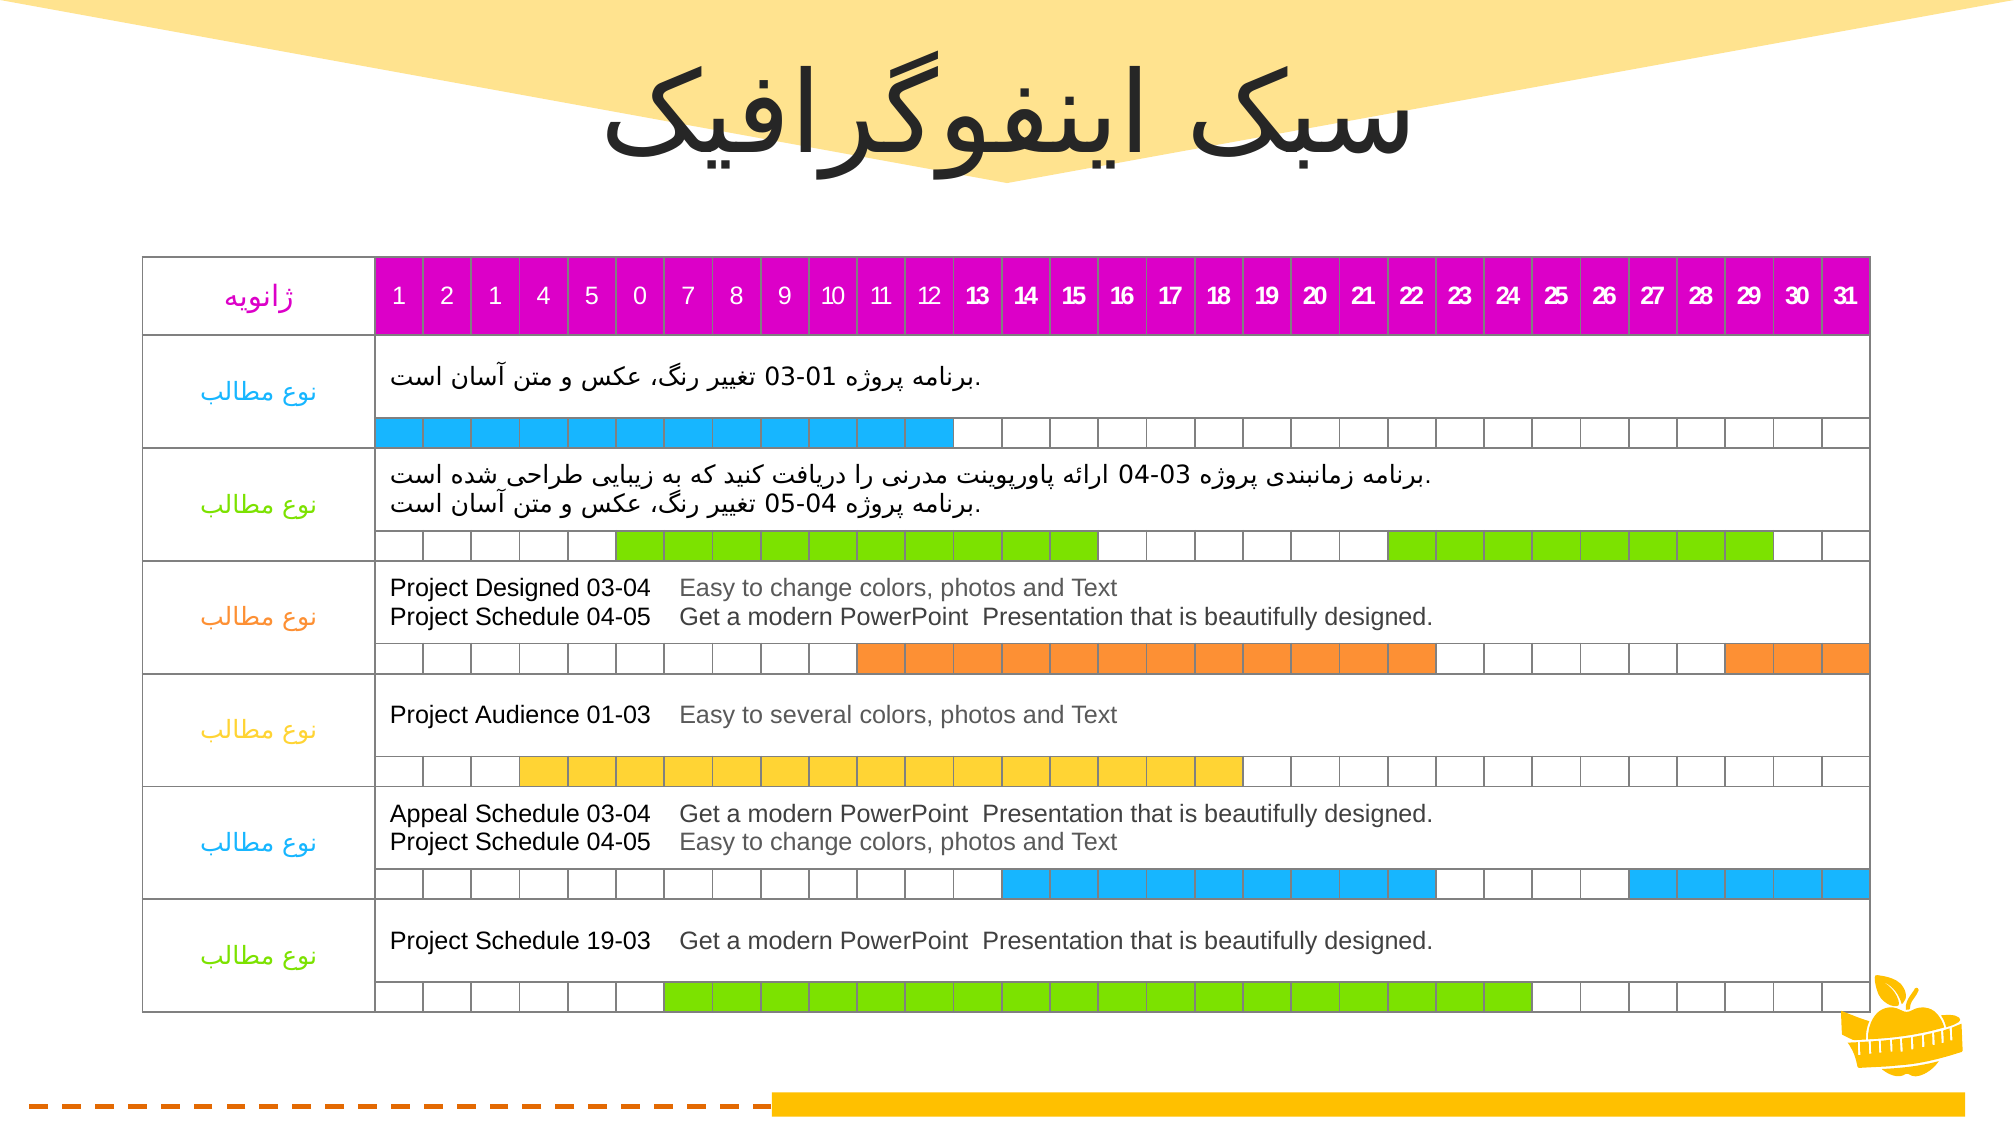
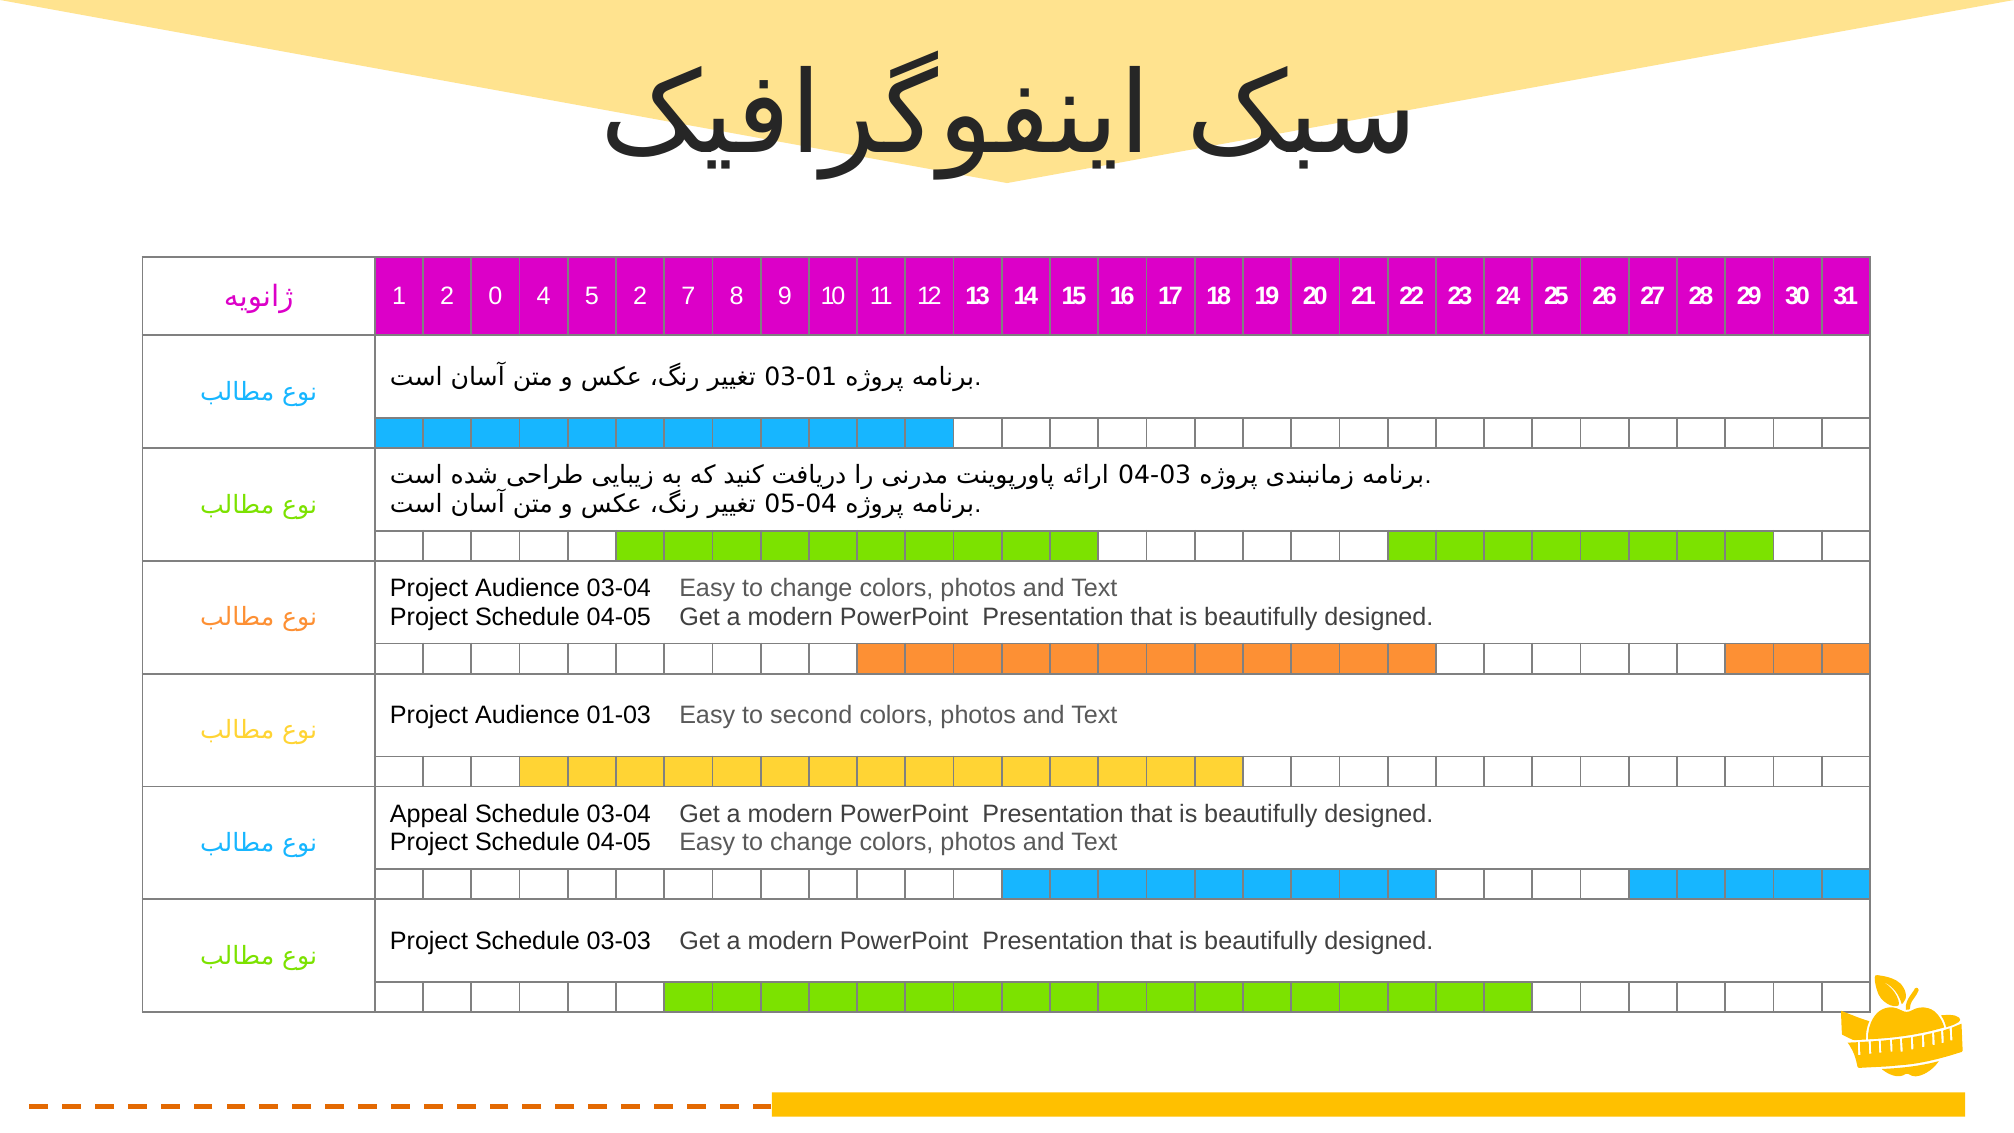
2 1: 1 -> 0 (495, 297)
5 0: 0 -> 2 (640, 297)
Designed: Designed -> Audience (527, 589)
several: several -> second (811, 715)
19-03: 19-03 -> 03-03 (619, 941)
